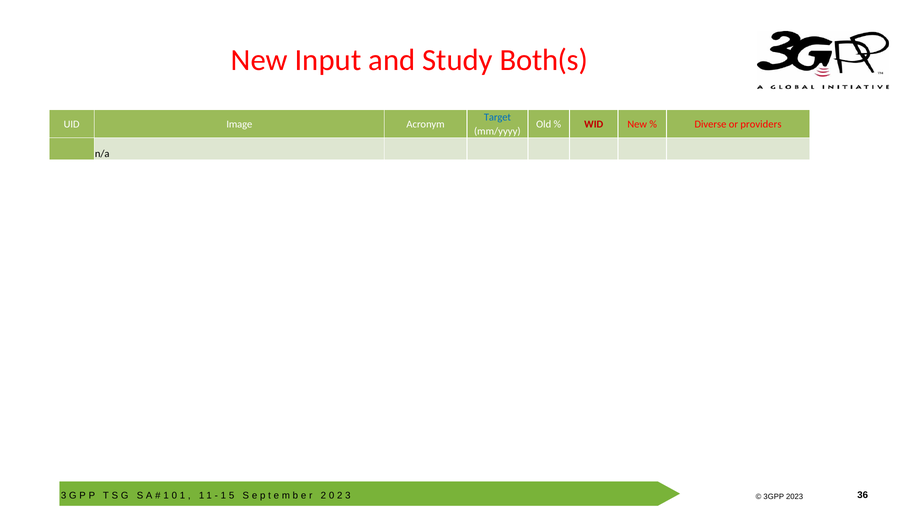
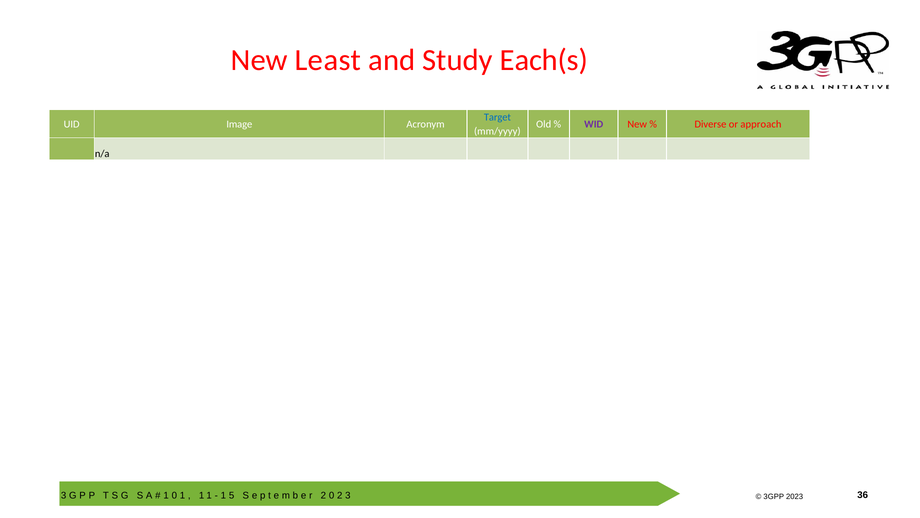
Input: Input -> Least (328, 60)
Both(s: Both(s -> Each(s (544, 60)
WID colour: red -> purple (594, 124)
providers: providers -> approach (761, 124)
